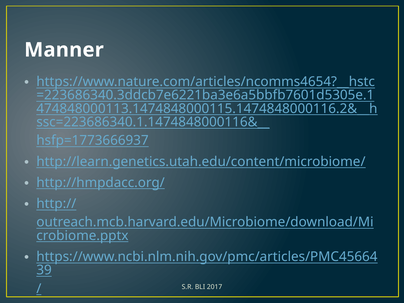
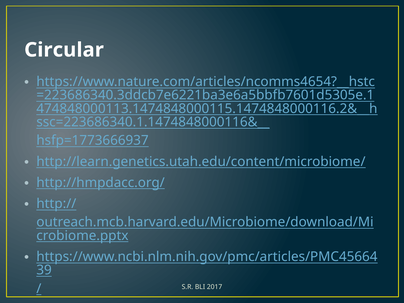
Manner: Manner -> Circular (64, 50)
